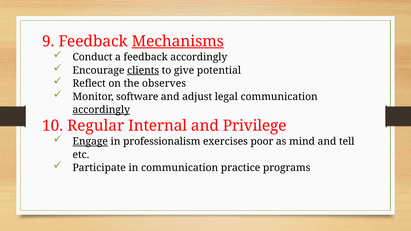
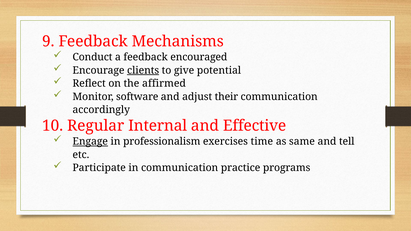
Mechanisms underline: present -> none (178, 41)
feedback accordingly: accordingly -> encouraged (199, 57)
observes: observes -> affirmed (164, 84)
legal: legal -> their (226, 97)
accordingly underline: present -> none (101, 110)
Privilege: Privilege -> Effective (255, 126)
poor: poor -> time (262, 142)
mind: mind -> same (302, 142)
